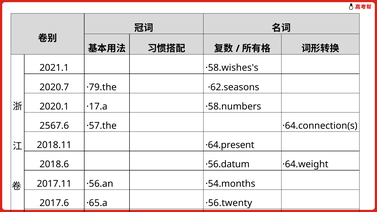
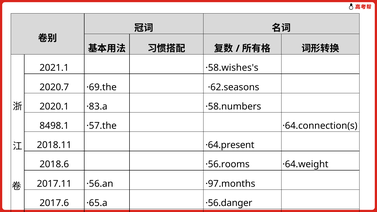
·79.the: ·79.the -> ·69.the (102, 87)
·17.a: ·17.a -> ·83.a (97, 106)
2567.6: 2567.6 -> 8498.1 (54, 126)
·56.datum: ·56.datum -> ·56.rooms (228, 164)
·54.months: ·54.months -> ·97.months (230, 184)
·56.twenty: ·56.twenty -> ·56.danger (229, 203)
